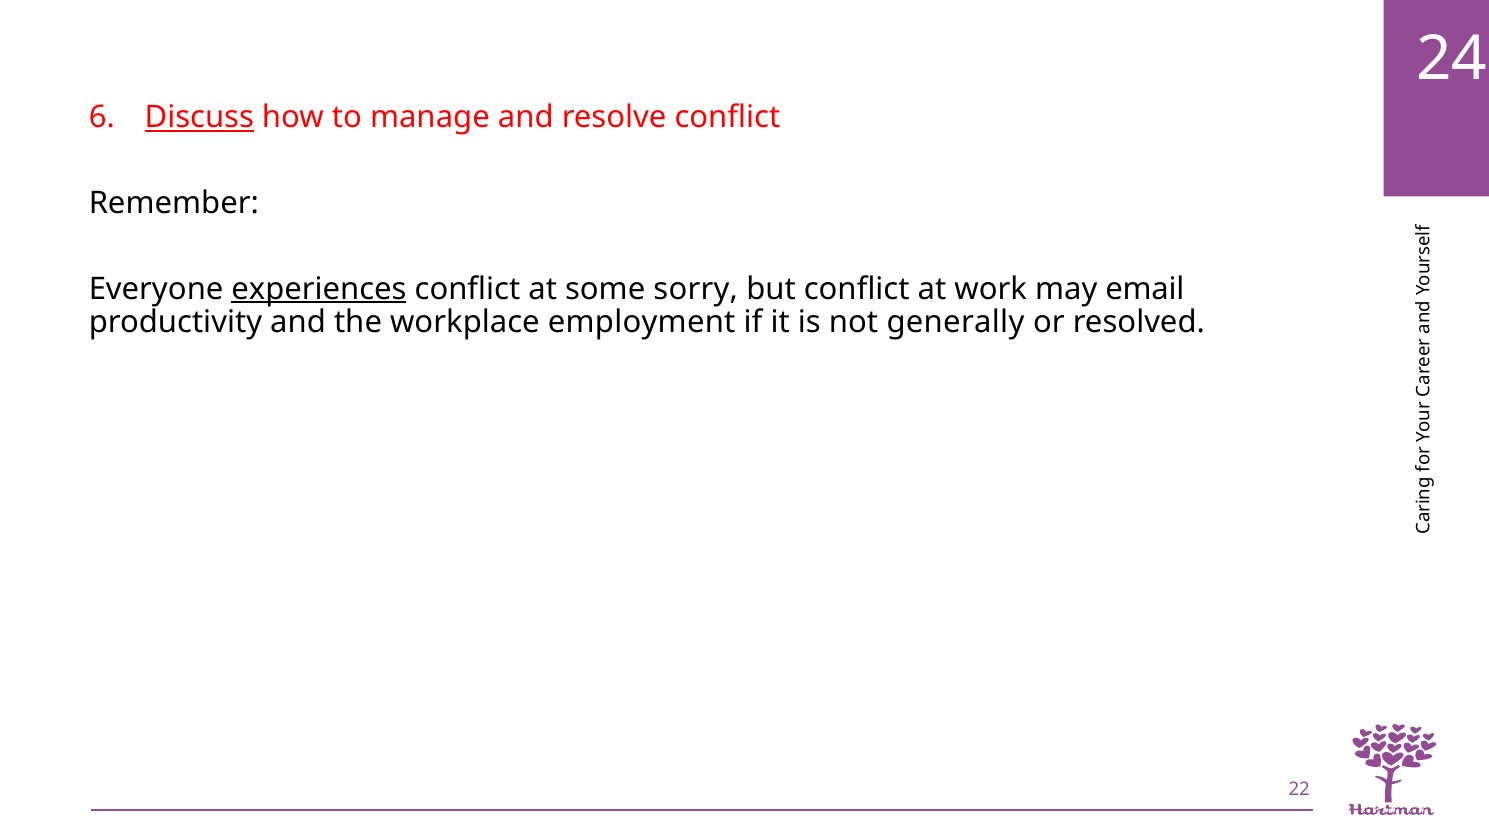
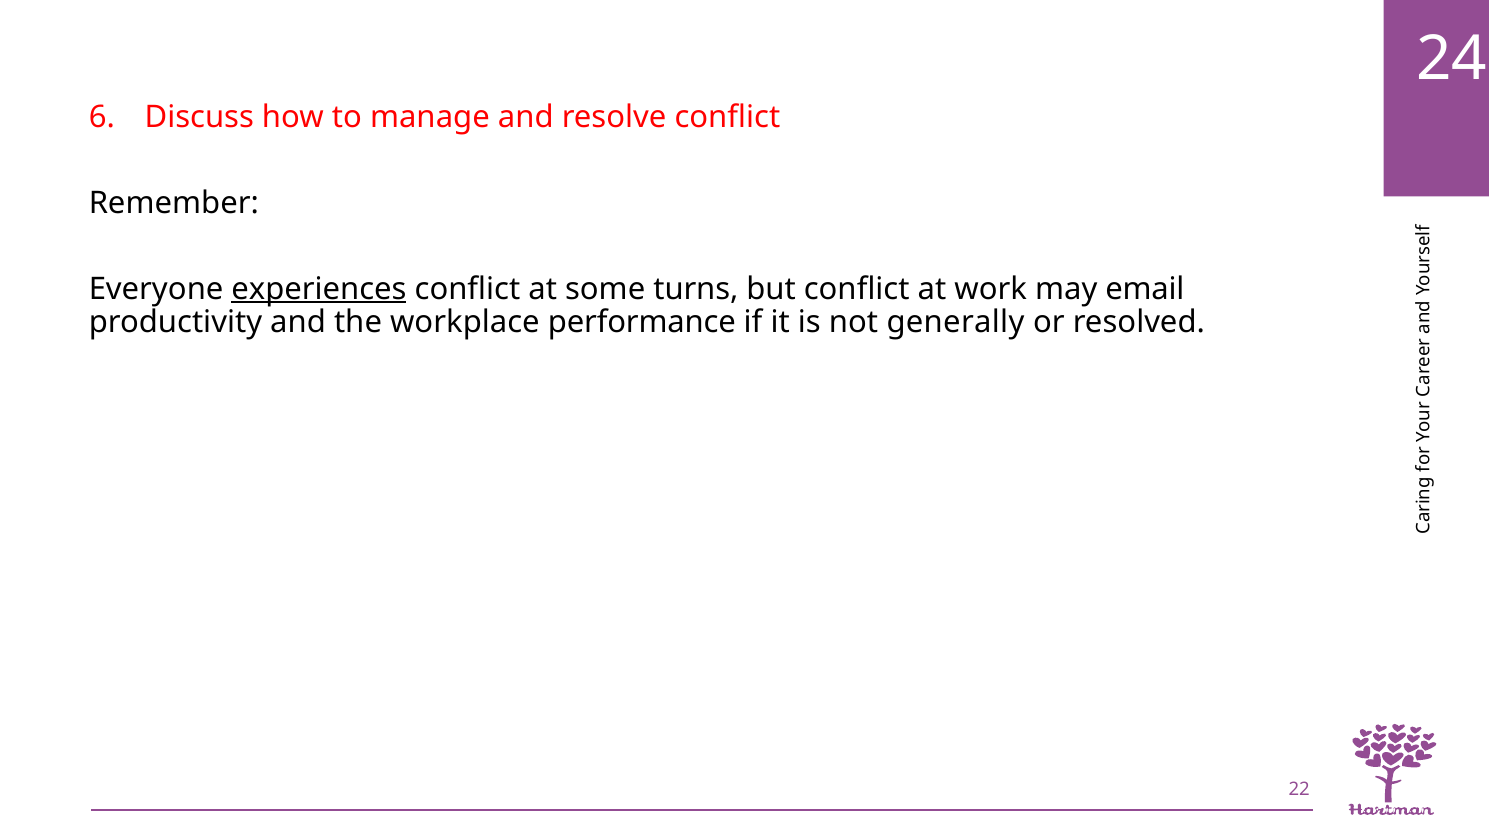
Discuss underline: present -> none (199, 117)
sorry: sorry -> turns (696, 289)
employment: employment -> performance (642, 322)
